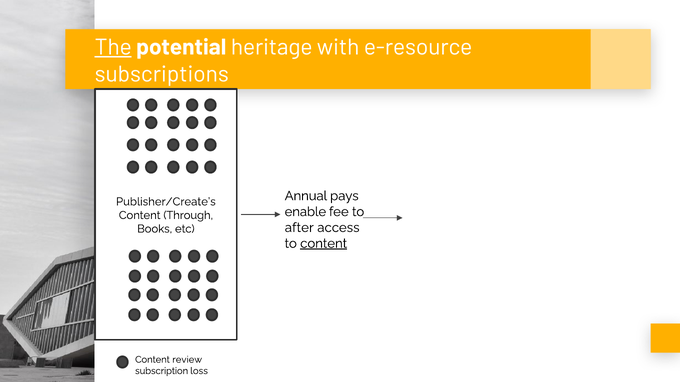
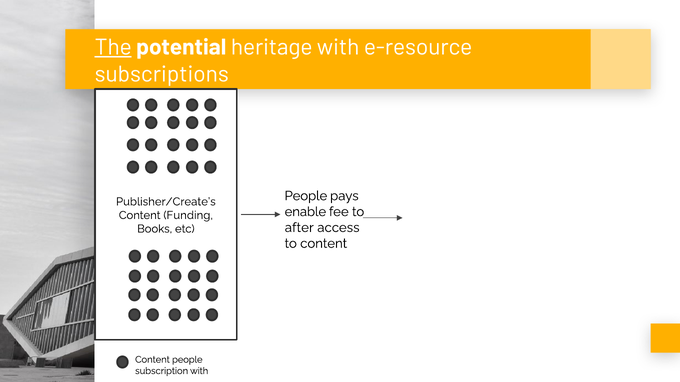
Annual: Annual -> People (306, 196)
Through: Through -> Funding (188, 216)
content underline: present -> none (324, 244)
Content review: review -> people (187, 360)
subscription loss: loss -> with (199, 371)
